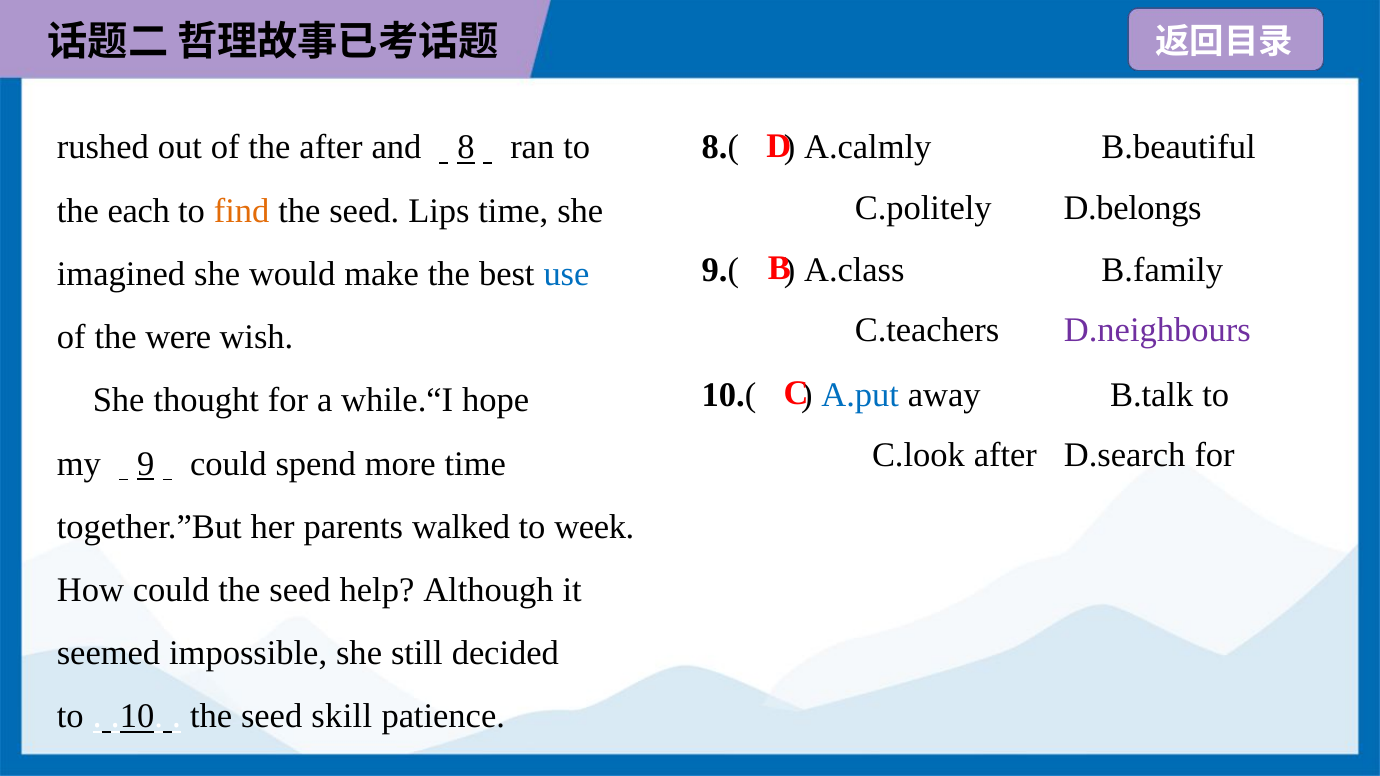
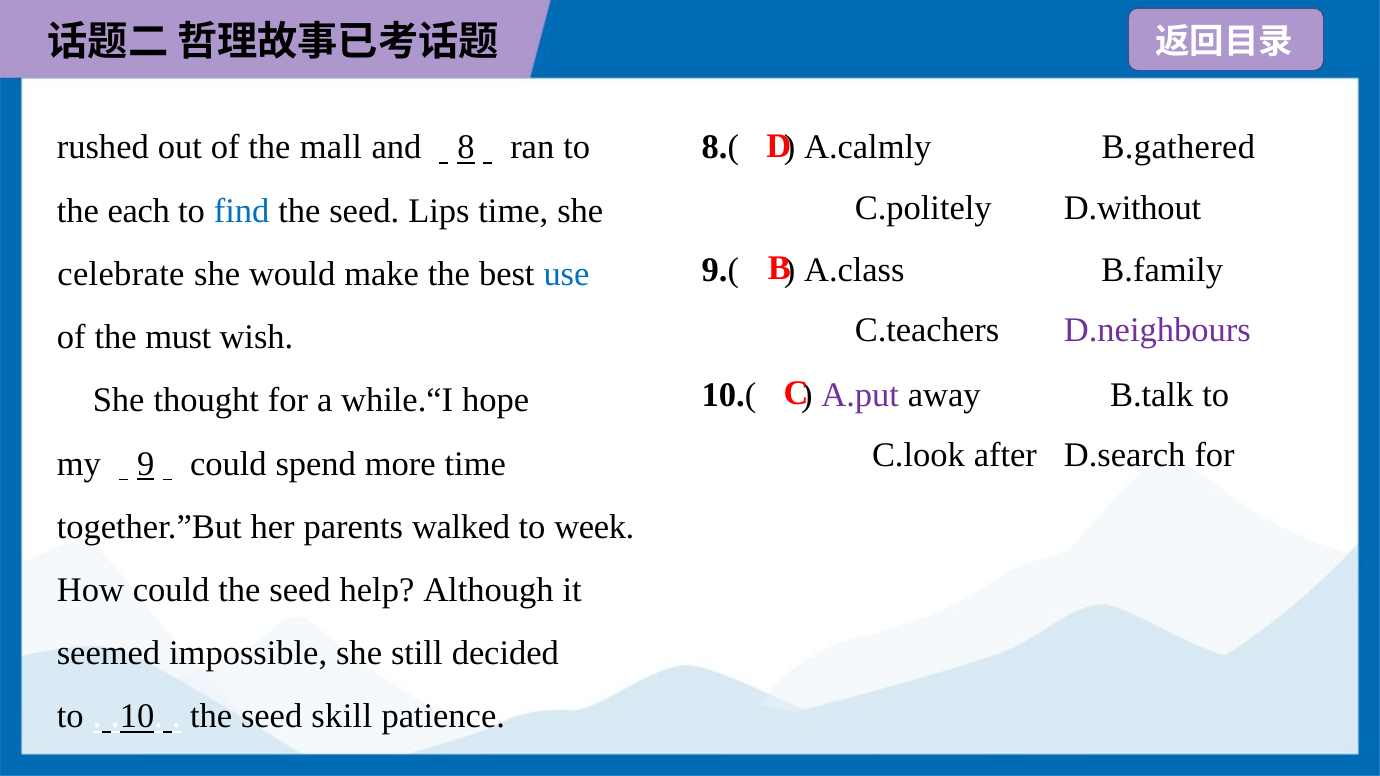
the after: after -> mall (331, 148)
B.beautiful: B.beautiful -> B.gathered (1178, 148)
D.belongs: D.belongs -> D.without (1133, 208)
find colour: orange -> blue (242, 211)
imagined: imagined -> celebrate (121, 274)
were: were -> must (178, 337)
A.put colour: blue -> purple (860, 395)
